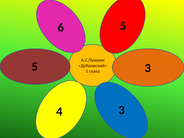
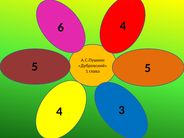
6 5: 5 -> 4 (123, 26)
глава 3: 3 -> 5 (148, 68)
